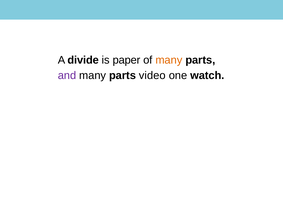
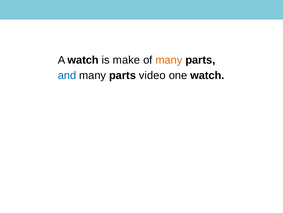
A divide: divide -> watch (83, 60)
paper: paper -> make (126, 60)
and colour: purple -> blue (67, 75)
